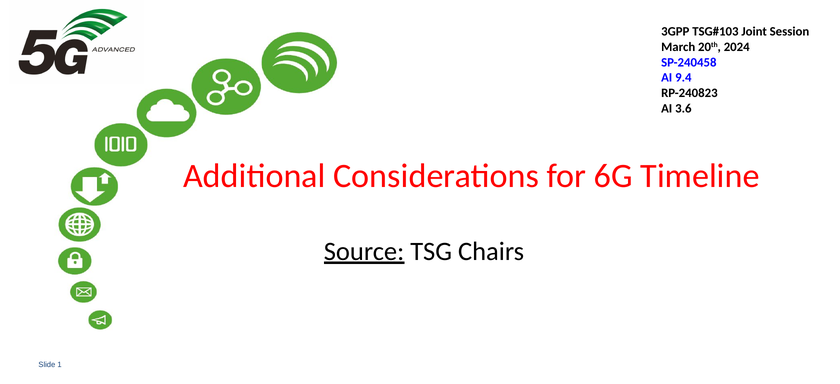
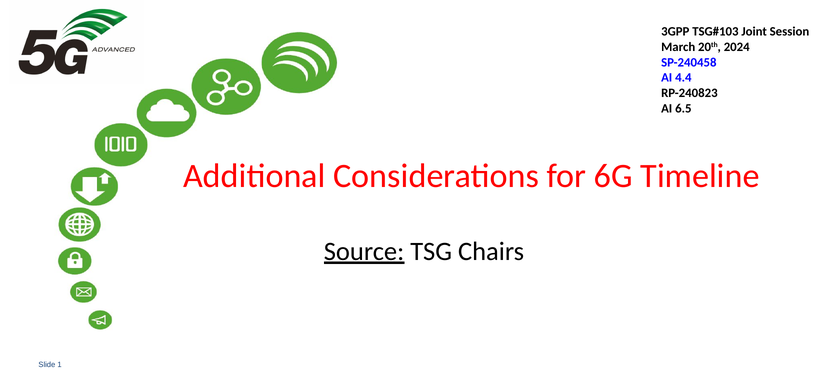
9.4: 9.4 -> 4.4 (683, 78)
3.6: 3.6 -> 6.5 (683, 109)
